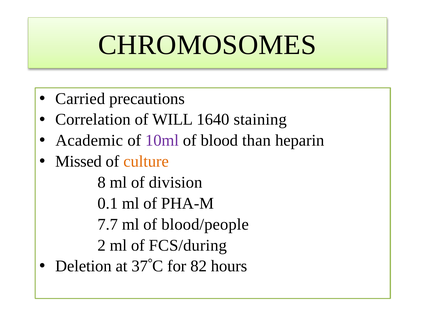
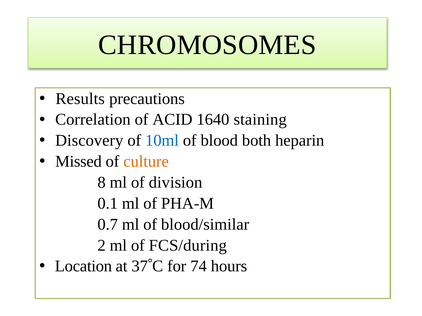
Carried: Carried -> Results (80, 99)
WILL: WILL -> ACID (172, 120)
Academic: Academic -> Discovery (89, 141)
10ml colour: purple -> blue (162, 141)
than: than -> both (257, 141)
7.7: 7.7 -> 0.7 (108, 225)
blood/people: blood/people -> blood/similar (205, 225)
Deletion: Deletion -> Location (83, 267)
82: 82 -> 74 (199, 267)
